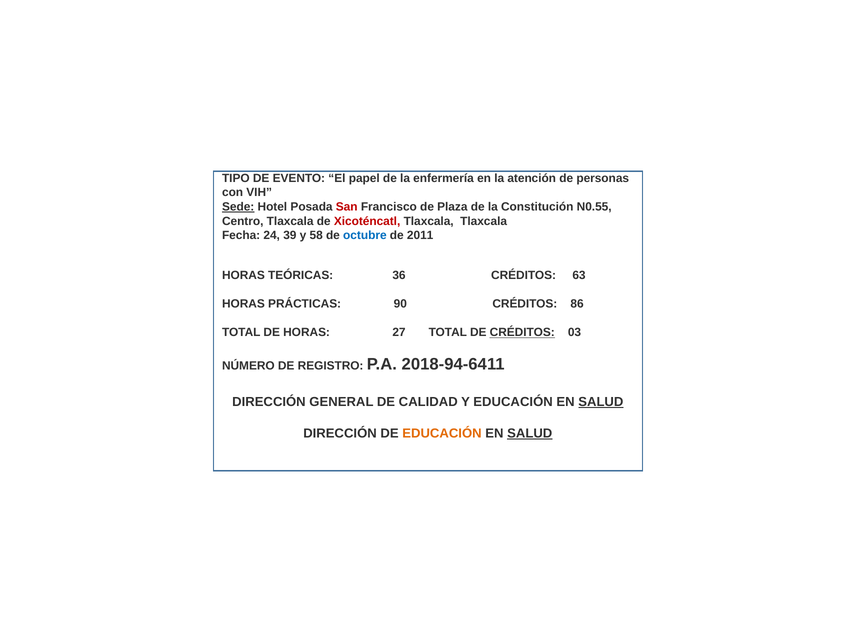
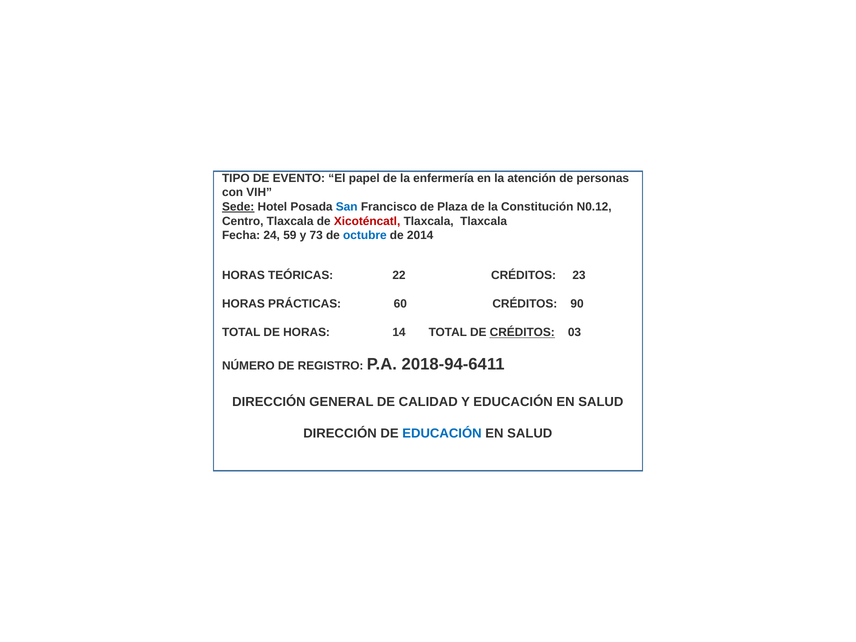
San colour: red -> blue (347, 207)
N0.55: N0.55 -> N0.12 (594, 207)
39: 39 -> 59 (290, 235)
58: 58 -> 73 (316, 235)
2011: 2011 -> 2014 (420, 235)
36: 36 -> 22 (399, 275)
63: 63 -> 23 (579, 275)
90: 90 -> 60 (400, 304)
86: 86 -> 90 (577, 304)
27: 27 -> 14 (399, 333)
SALUD underline: present -> none (601, 402)
EDUCACIÓN colour: orange -> blue (442, 433)
SALUD underline: present -> none (530, 433)
